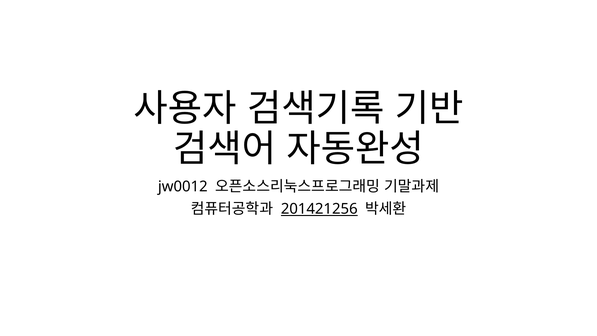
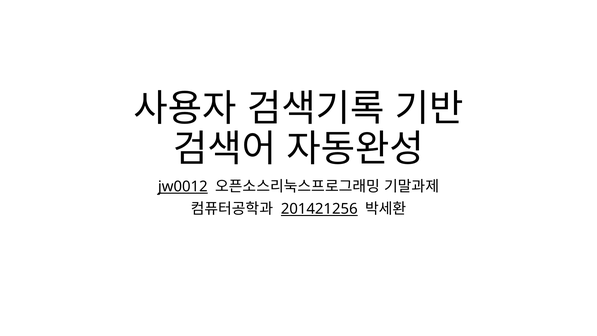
jw0012 underline: none -> present (183, 187)
